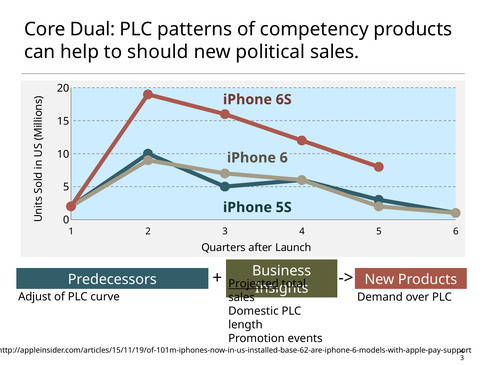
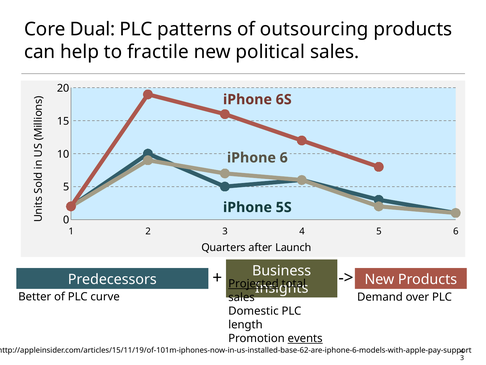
competency: competency -> outsourcing (314, 29)
should: should -> fractile (158, 52)
Adjust: Adjust -> Better (35, 296)
events underline: none -> present (305, 338)
